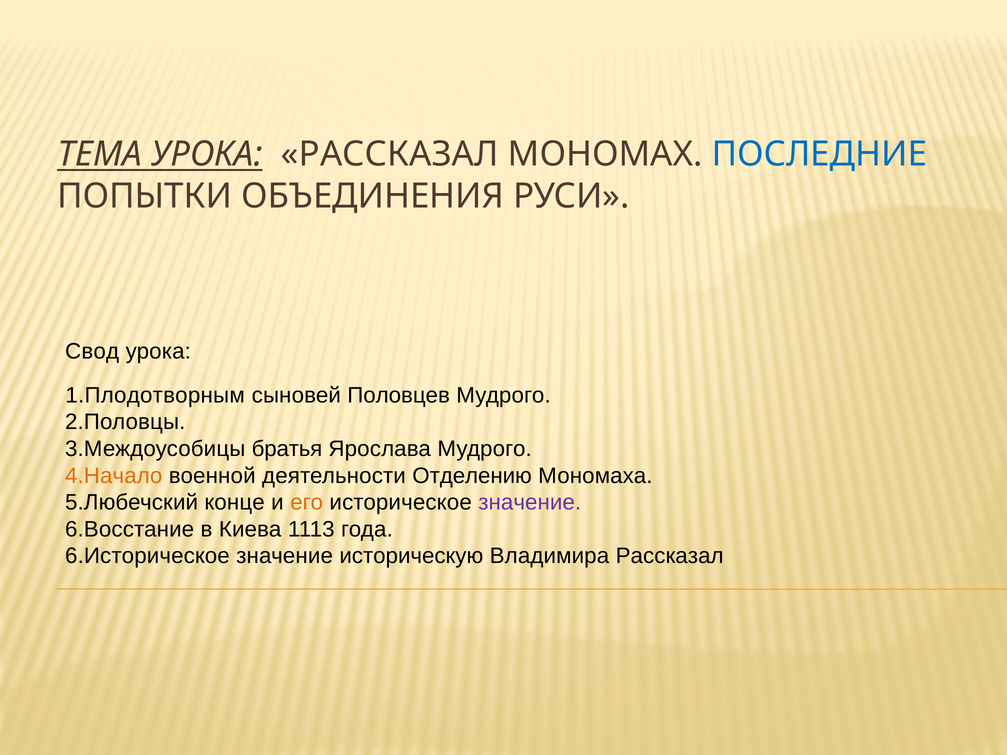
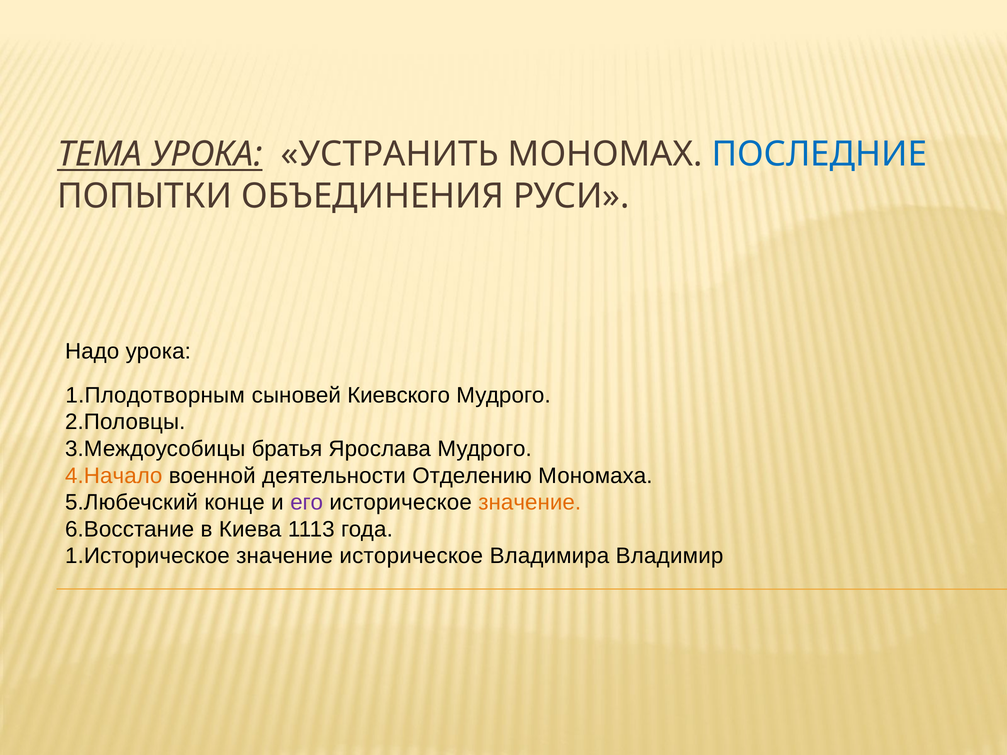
УРОКА РАССКАЗАЛ: РАССКАЗАЛ -> УСТРАНИТЬ (390, 154)
Свод: Свод -> Надо (92, 352)
Половцев: Половцев -> Киевского (399, 395)
его colour: orange -> purple (307, 503)
значение colour: purple -> orange (530, 503)
6.Историческое: 6.Историческое -> 1.Историческое (147, 556)
значение историческую: историческую -> историческое (411, 556)
Владимира Рассказал: Рассказал -> Владимир (670, 556)
